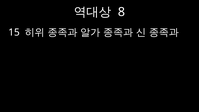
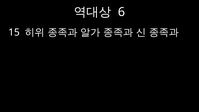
8: 8 -> 6 (121, 12)
